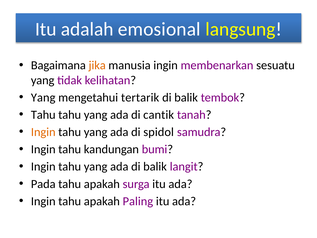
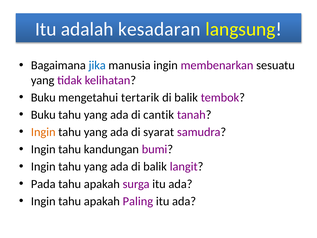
emosional: emosional -> kesadaran (159, 29)
jika colour: orange -> blue (97, 65)
Yang: Yang -> Buku (43, 97)
Tahu: Tahu -> Buku (43, 115)
spidol: spidol -> syarat (159, 132)
